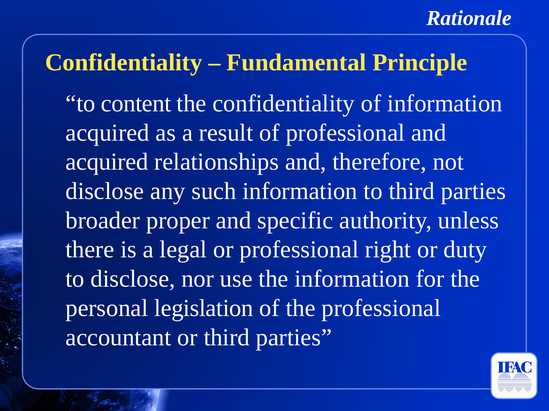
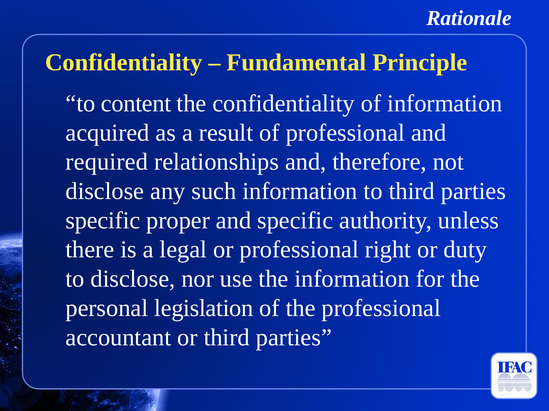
acquired: acquired -> required (107, 162)
broader: broader -> specific (103, 221)
